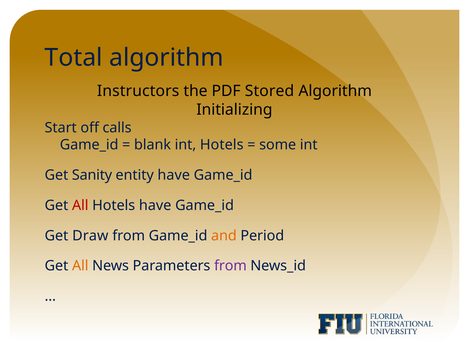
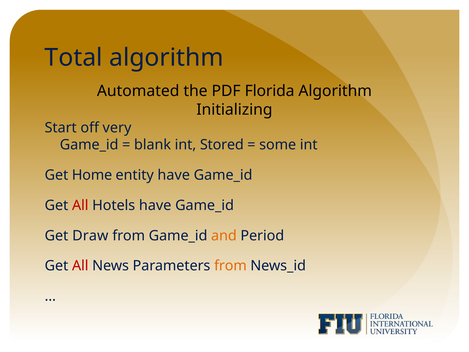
Instructors: Instructors -> Automated (138, 91)
Stored: Stored -> Florida (270, 91)
calls: calls -> very (117, 128)
int Hotels: Hotels -> Stored (222, 145)
Sanity: Sanity -> Home (92, 175)
All colour: orange -> red (80, 266)
from colour: purple -> orange (230, 266)
